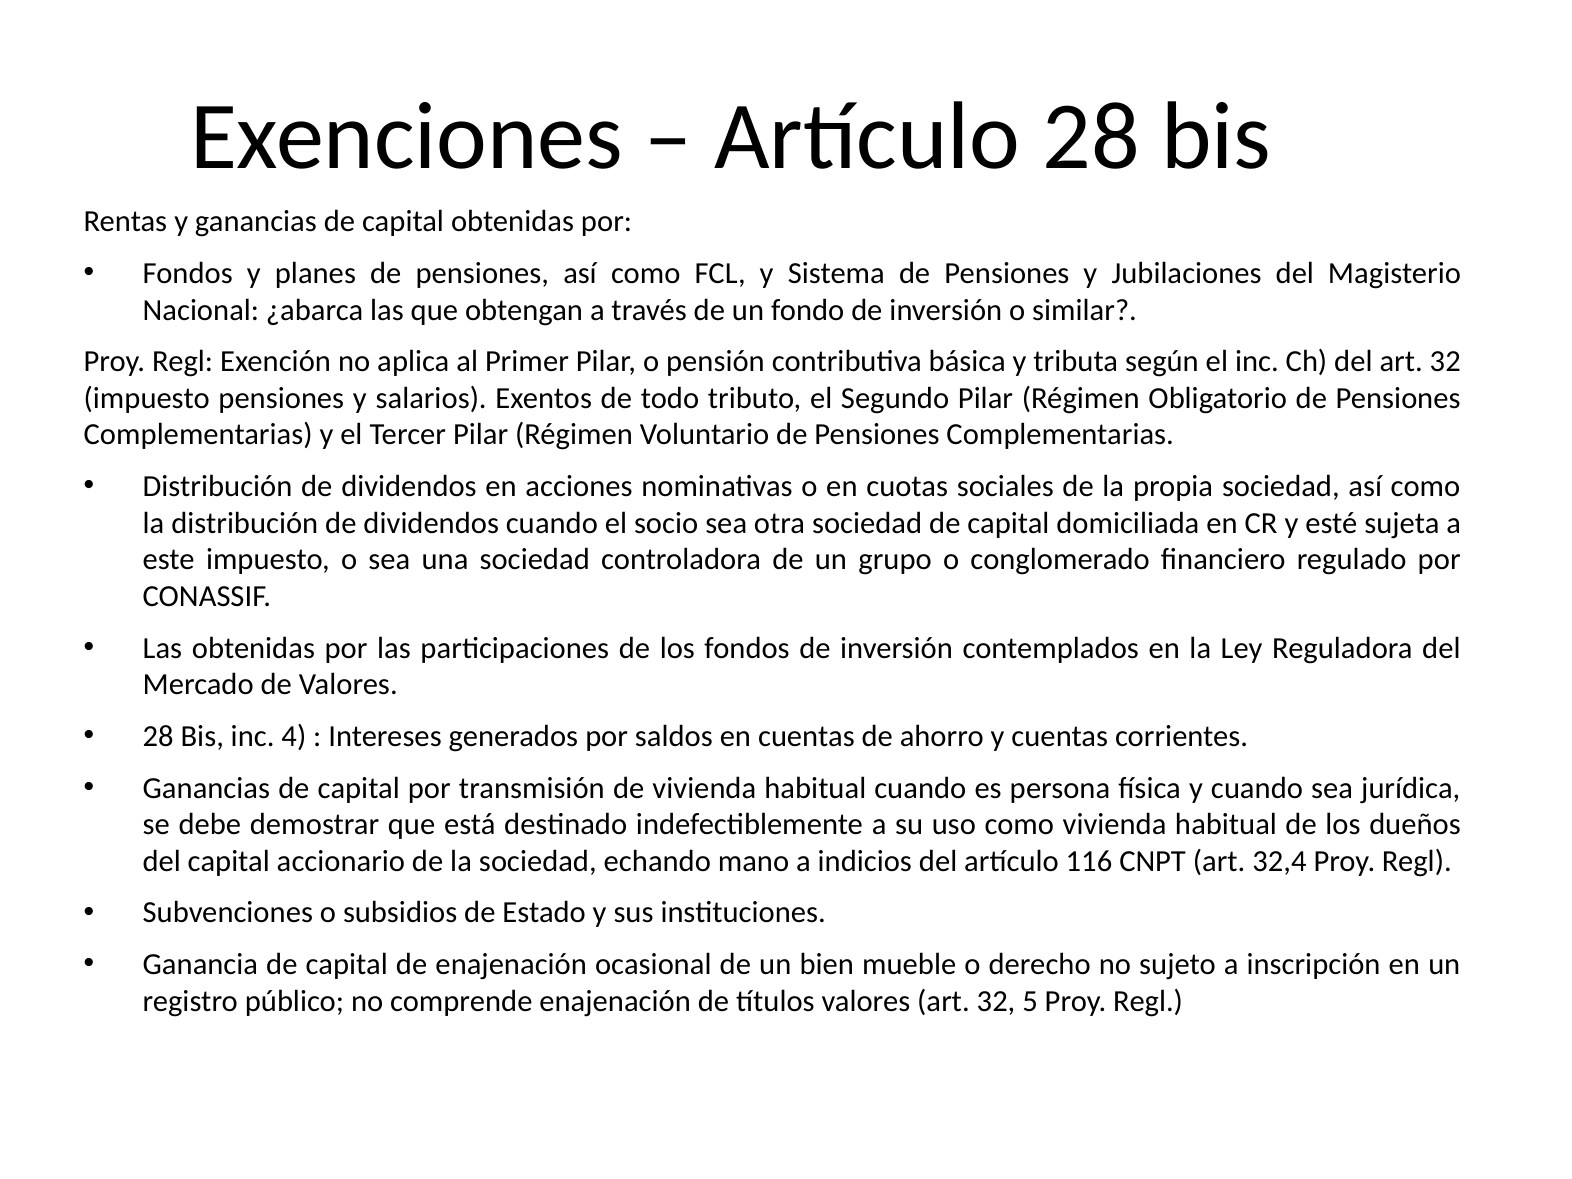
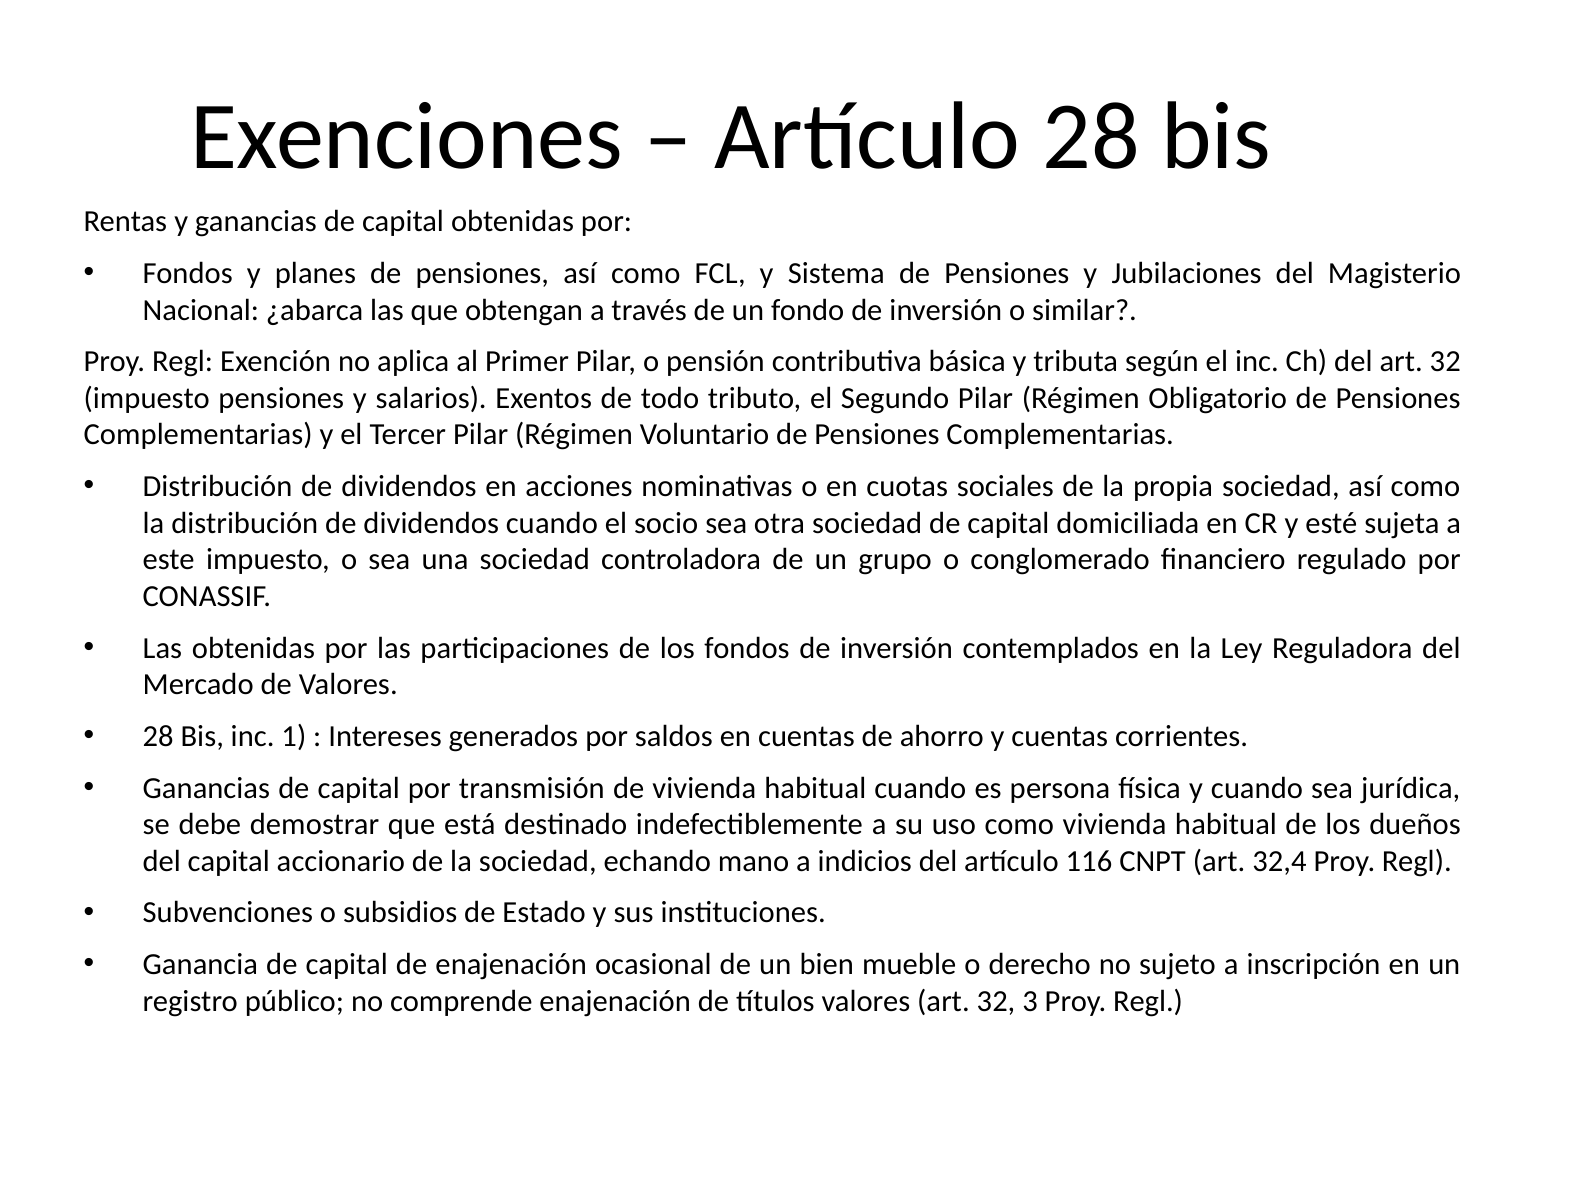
4: 4 -> 1 (294, 736)
5: 5 -> 3 (1030, 1001)
